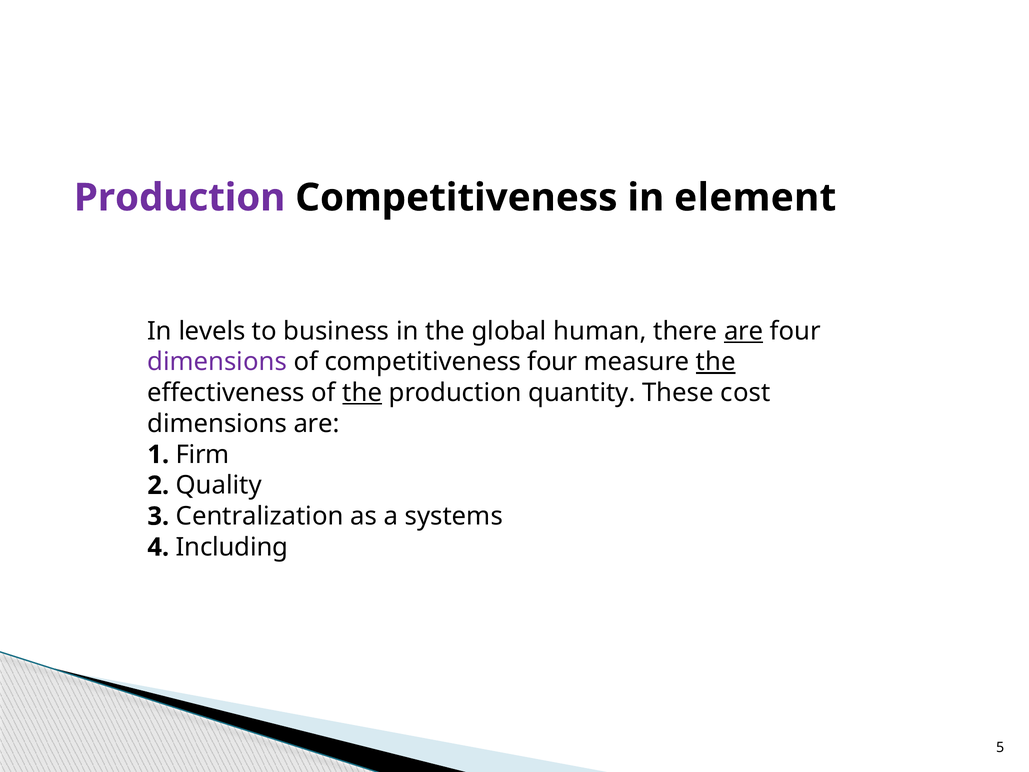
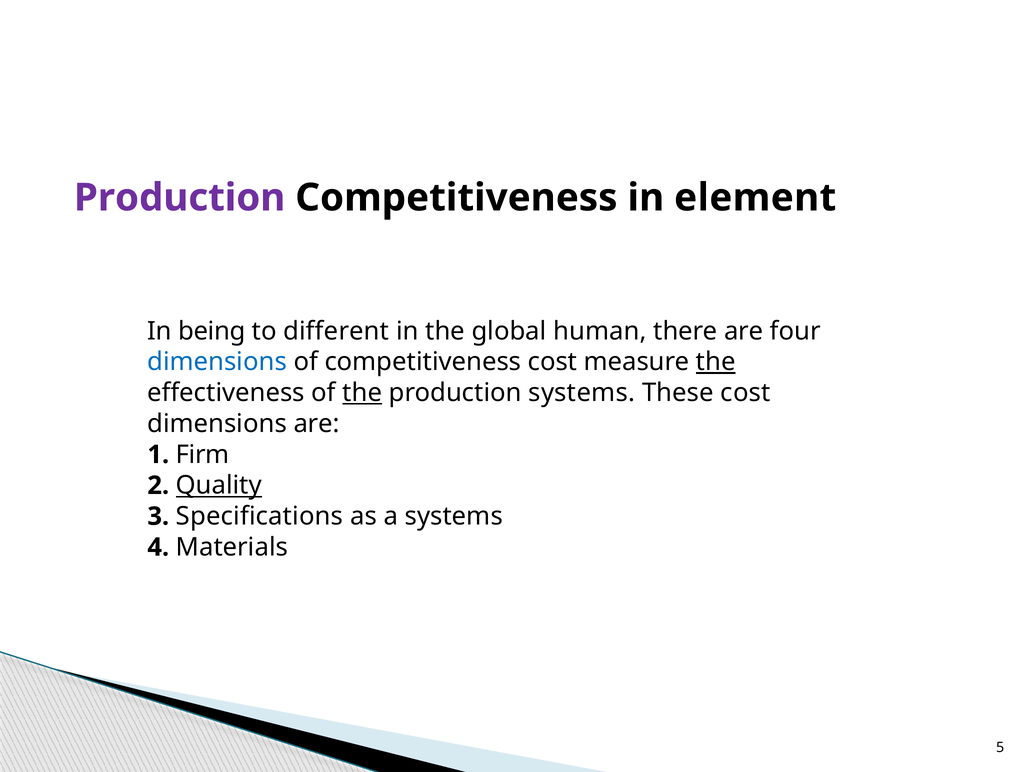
levels: levels -> being (212, 331)
business: business -> different (336, 331)
are underline: present -> none (744, 331)
dimensions colour: purple -> blue (217, 362)
competitiveness four: four -> cost (552, 362)
production quantity: quantity -> systems (582, 393)
Quality underline: none -> present (219, 485)
Centralization: Centralization -> Specifications (260, 516)
Including: Including -> Materials (232, 547)
